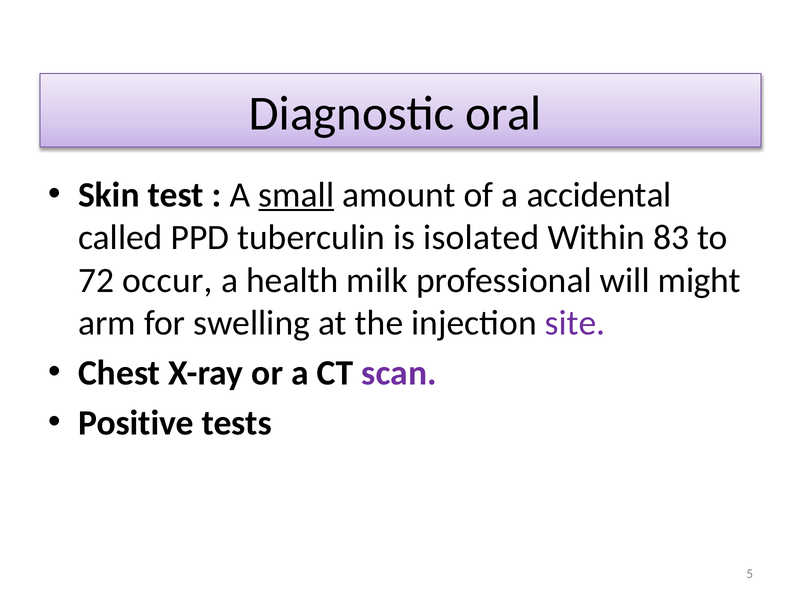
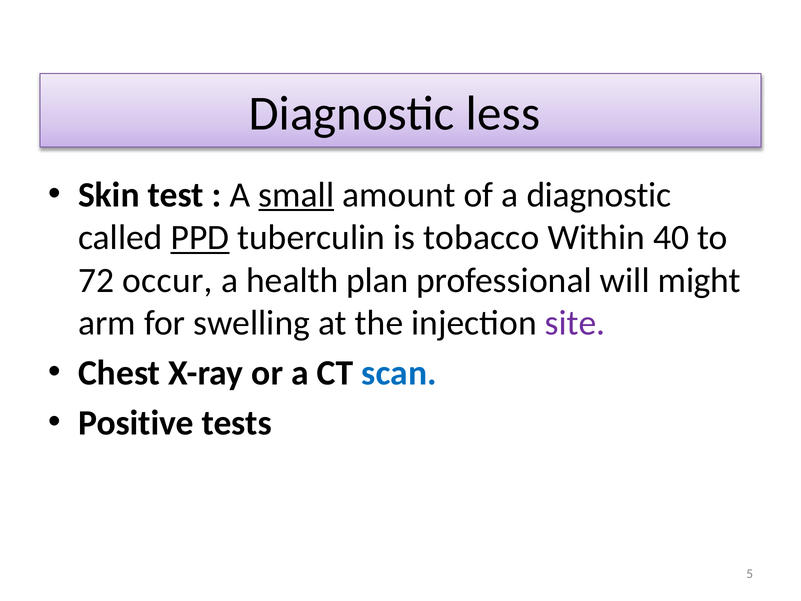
oral: oral -> less (503, 114)
a accidental: accidental -> diagnostic (599, 195)
PPD underline: none -> present (200, 238)
isolated: isolated -> tobacco (481, 238)
83: 83 -> 40 (671, 238)
milk: milk -> plan (377, 280)
scan colour: purple -> blue (399, 373)
